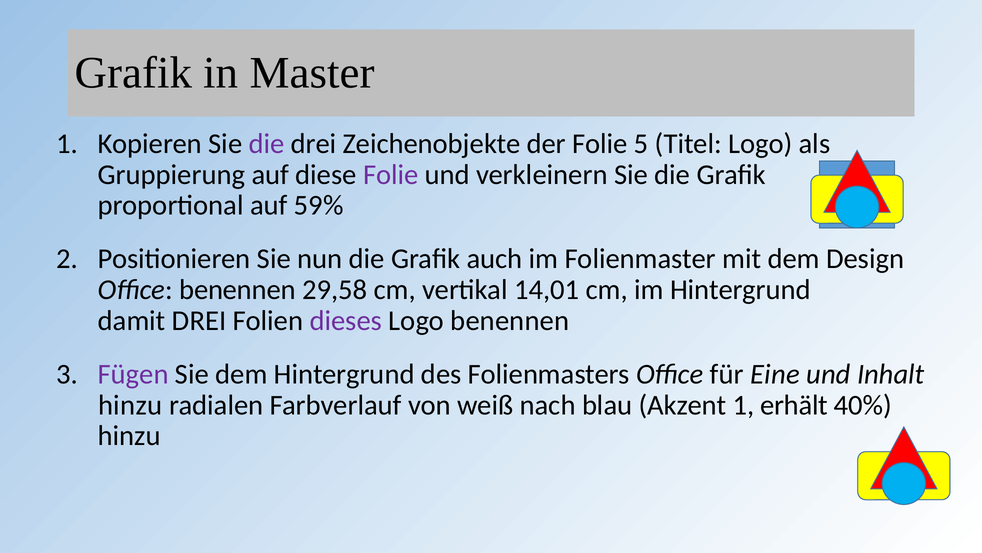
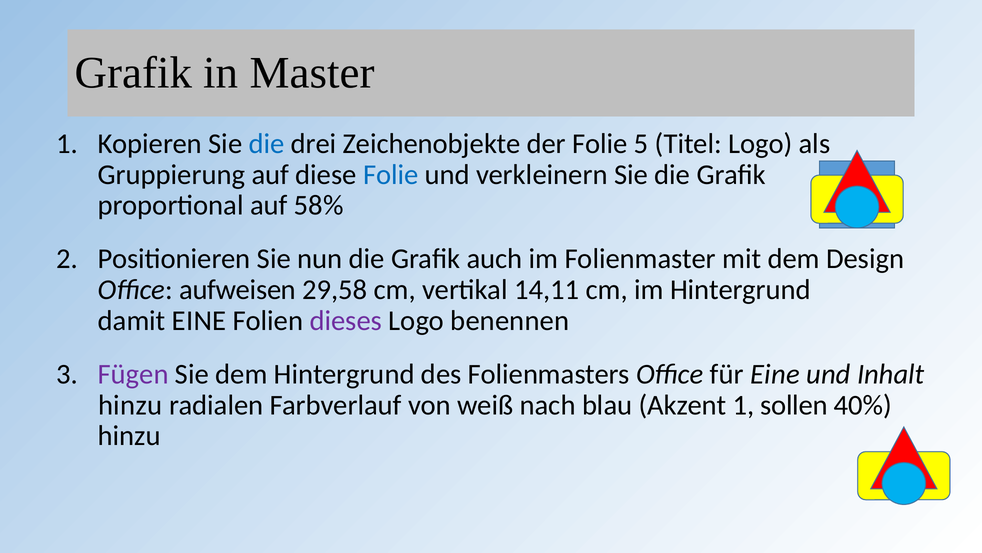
die colour: purple -> blue (267, 143)
Folie colour: purple -> blue (391, 174)
59%: 59% -> 58% (319, 205)
Office benennen: benennen -> aufweisen (238, 289)
14,01: 14,01 -> 14,11 (547, 289)
damit DREI: DREI -> EINE (199, 320)
erhält: erhält -> sollen (794, 405)
